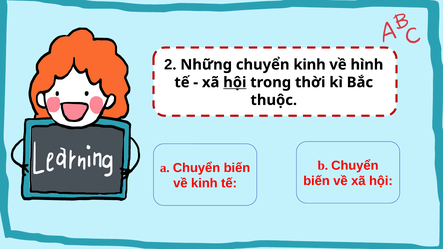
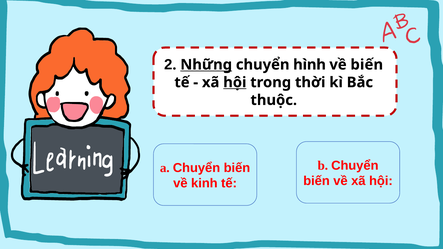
Những underline: none -> present (206, 65)
chuyển kinh: kinh -> hình (310, 65)
về hình: hình -> biến (367, 65)
